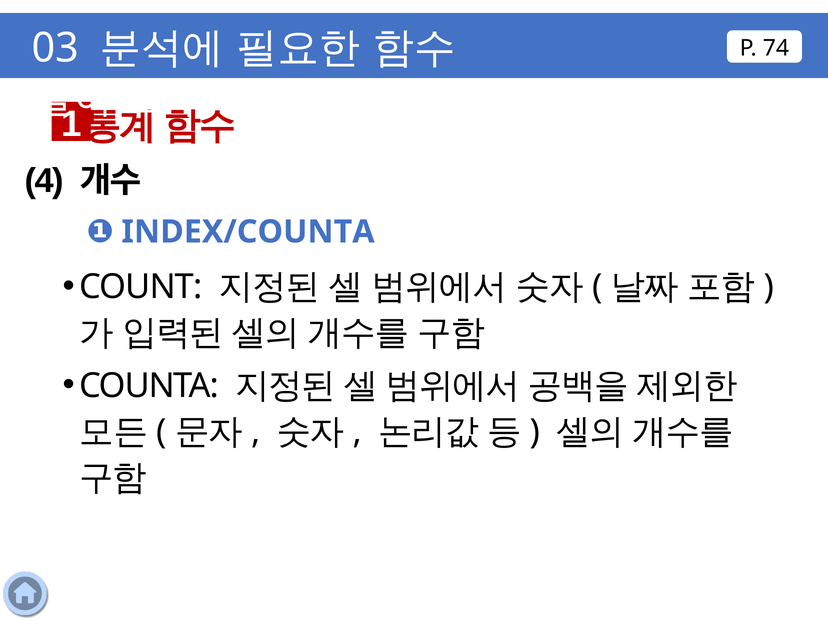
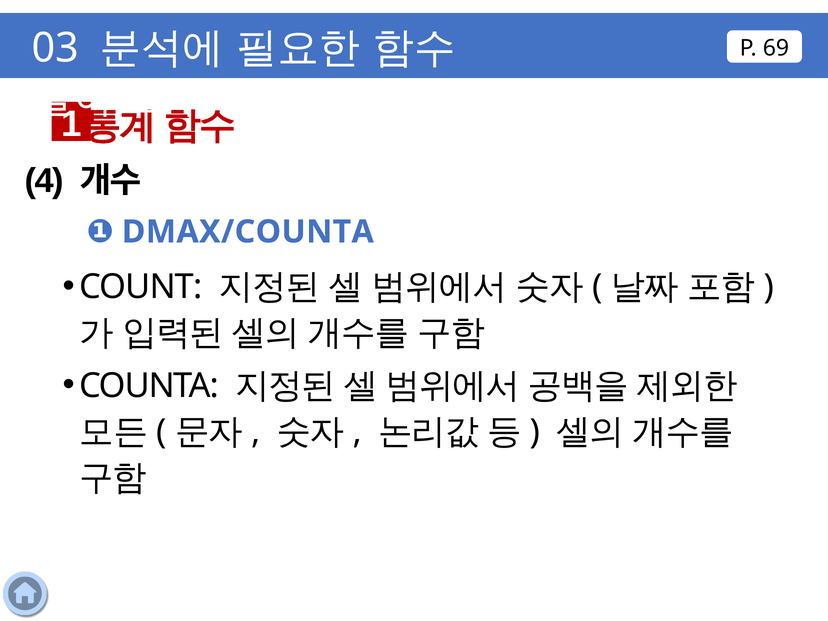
74: 74 -> 69 (776, 48)
INDEX/COUNTA: INDEX/COUNTA -> DMAX/COUNTA (248, 232)
